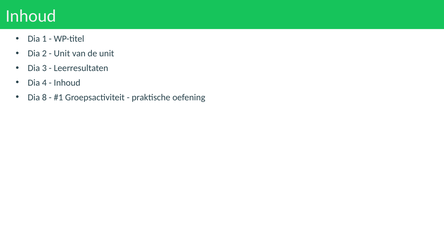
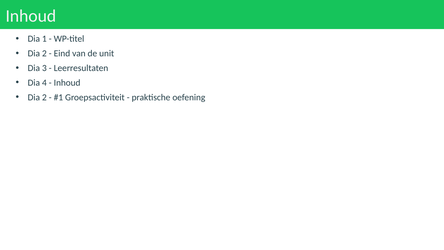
Unit: Unit -> Eind (62, 53)
8: 8 -> 2 (44, 97)
